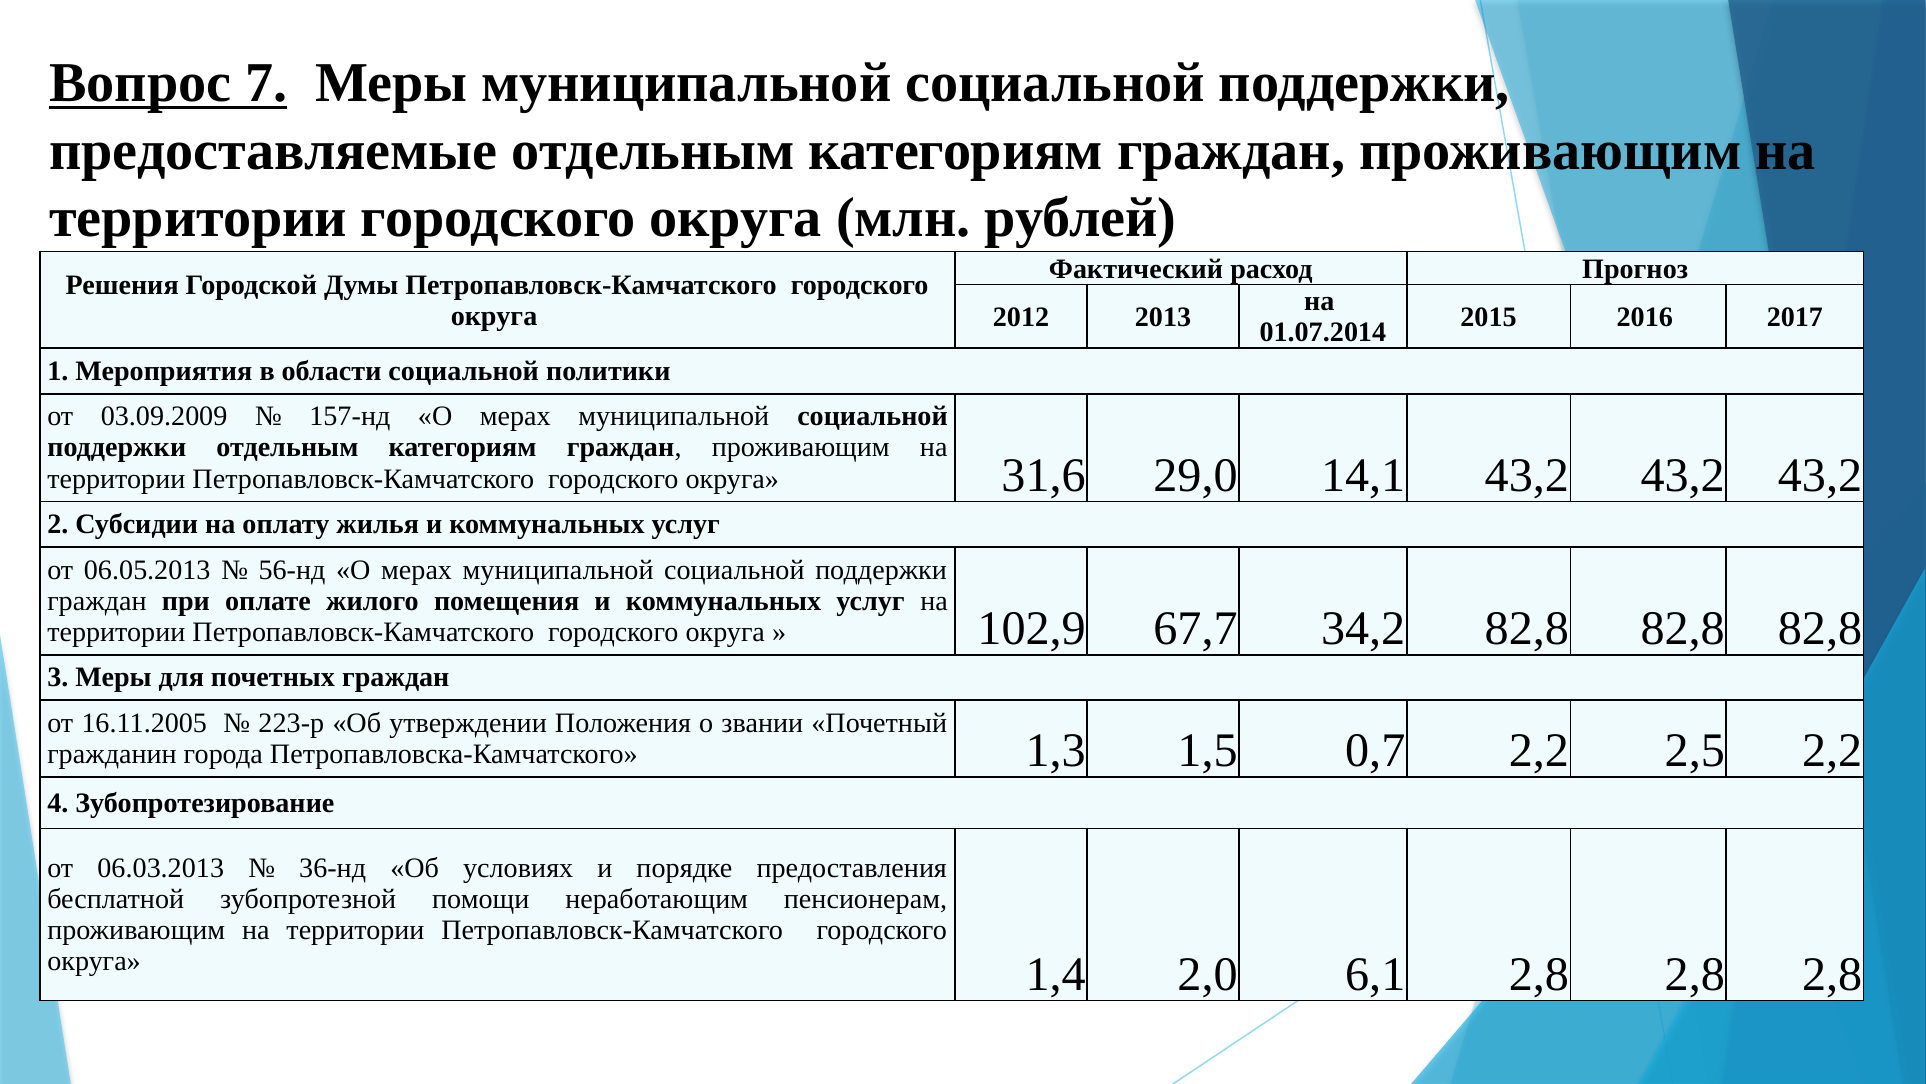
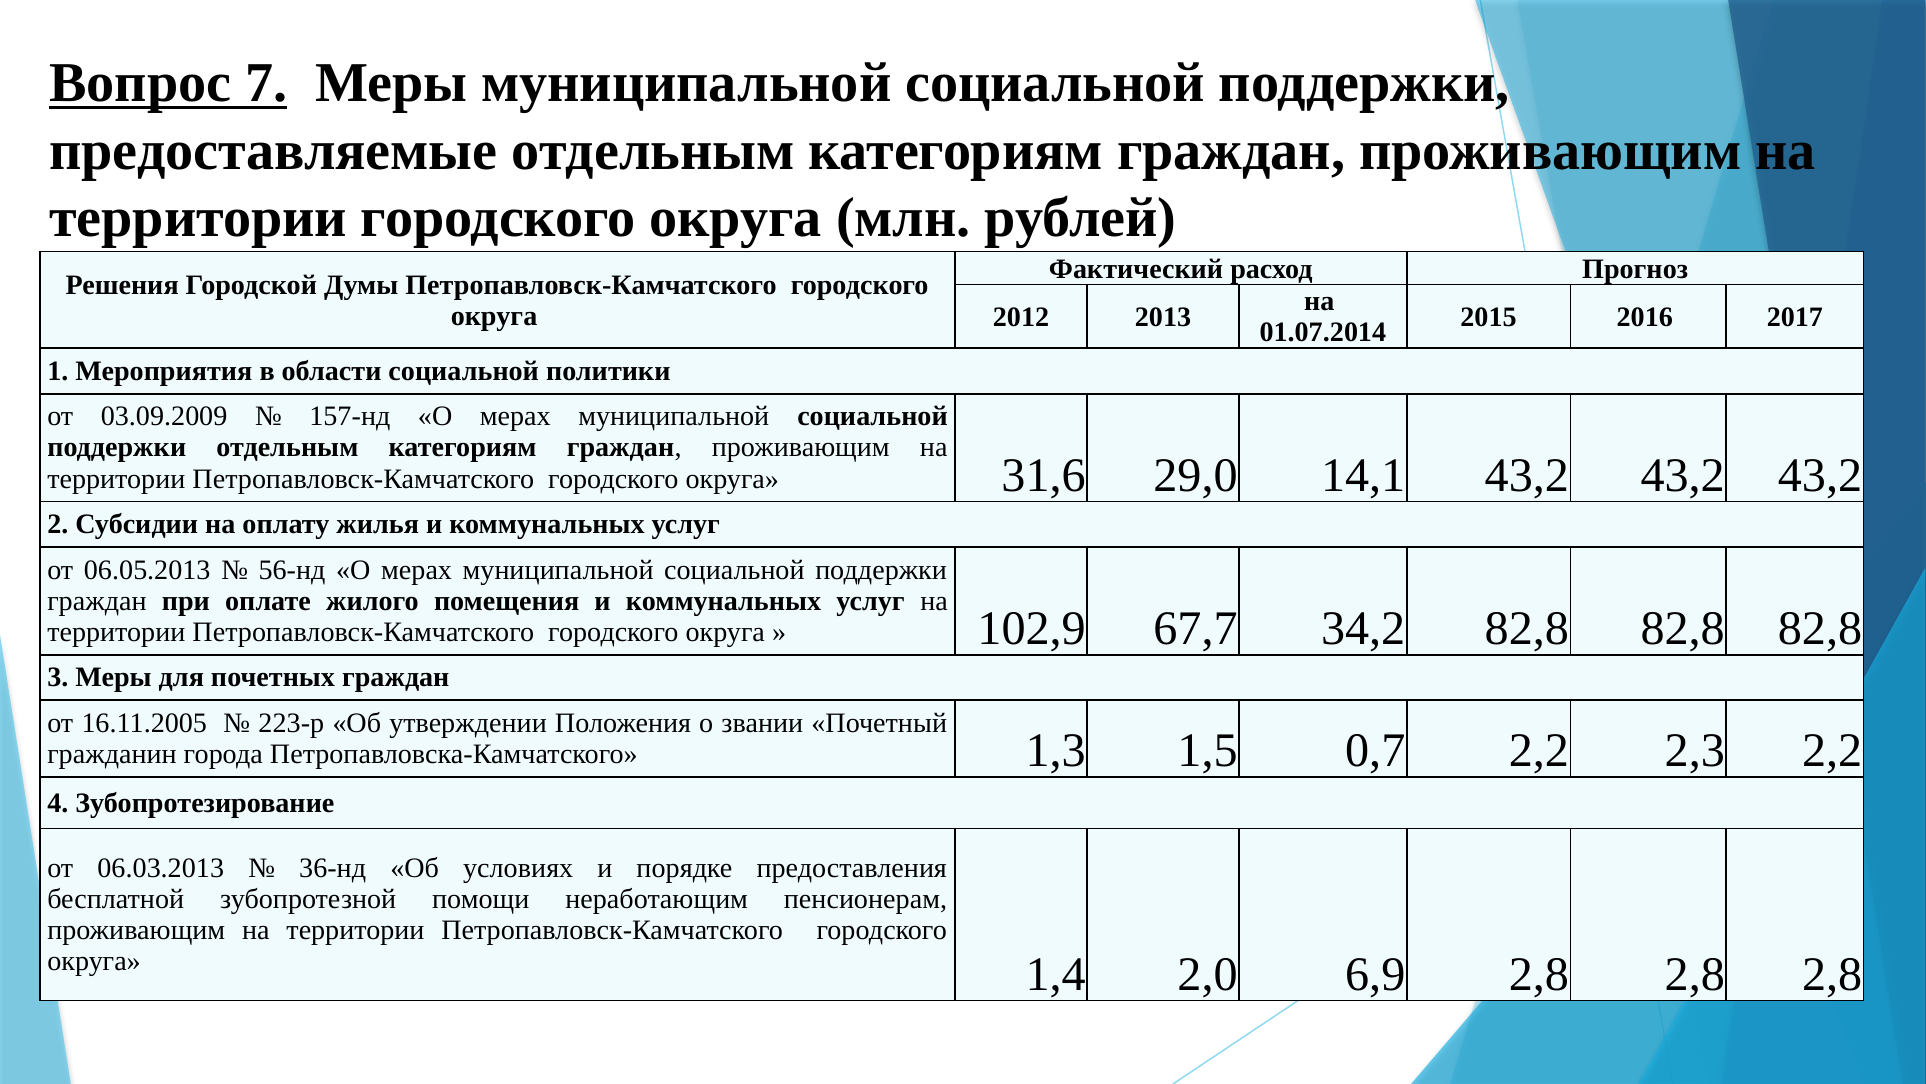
2,5: 2,5 -> 2,3 (1695, 750)
6,1: 6,1 -> 6,9 (1375, 974)
